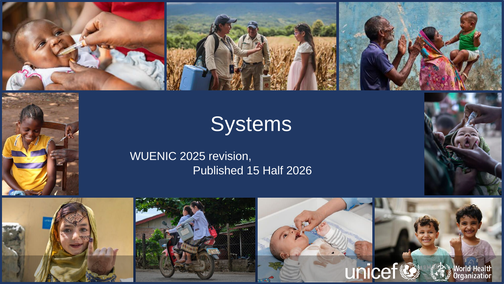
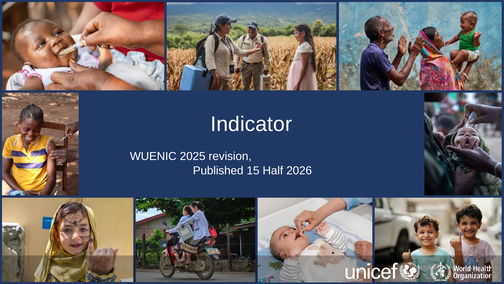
Systems: Systems -> Indicator (251, 124)
